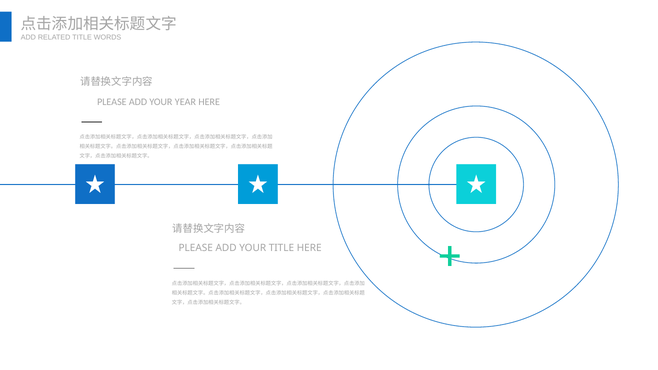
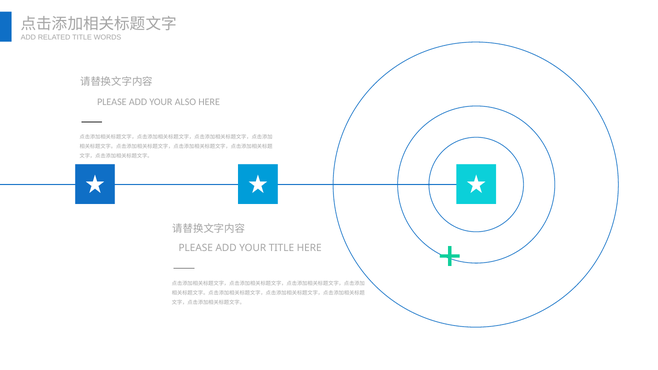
YEAR: YEAR -> ALSO (185, 102)
